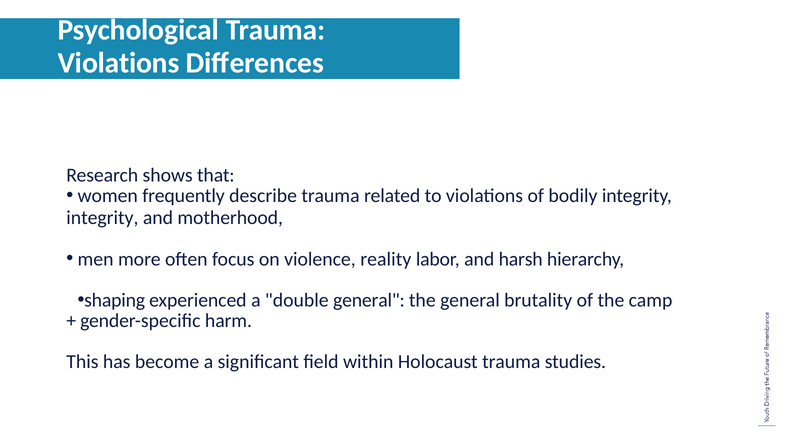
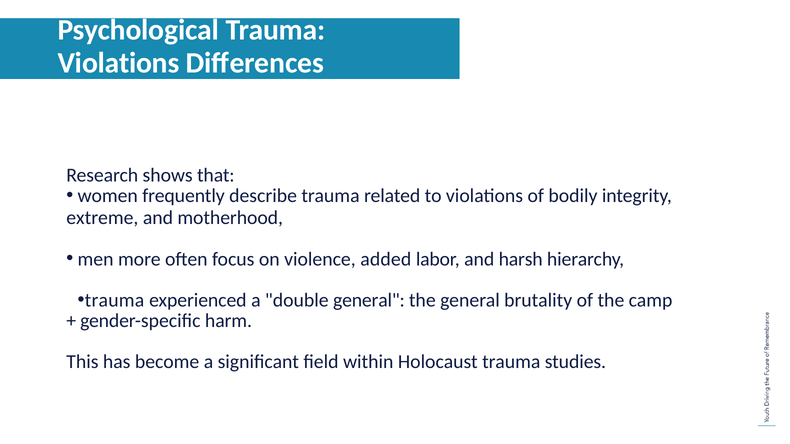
integrity: integrity -> extreme (102, 218)
reality: reality -> added (386, 259)
shaping: shaping -> trauma (114, 301)
